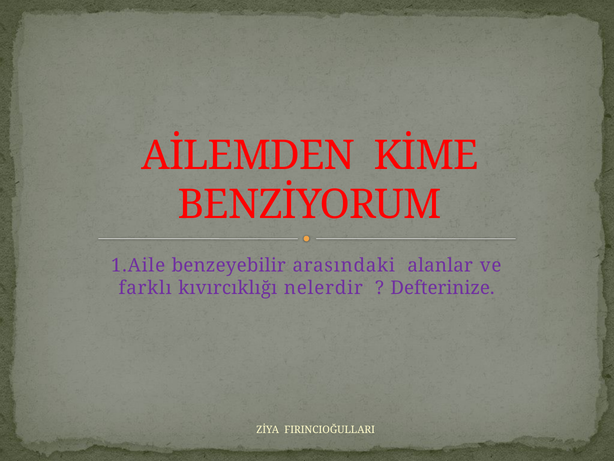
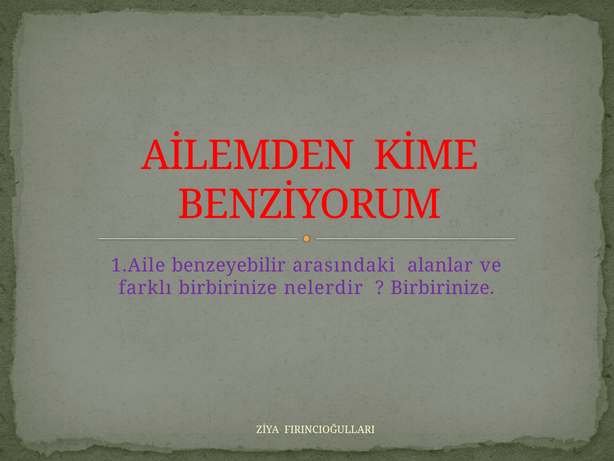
farklı kıvırcıklığı: kıvırcıklığı -> birbirinize (228, 288)
Defterinize: Defterinize -> Birbirinize (442, 288)
